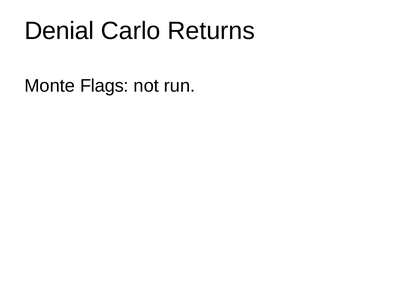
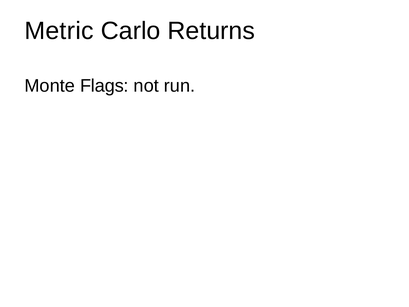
Denial: Denial -> Metric (59, 31)
